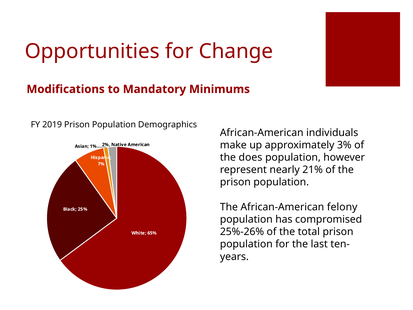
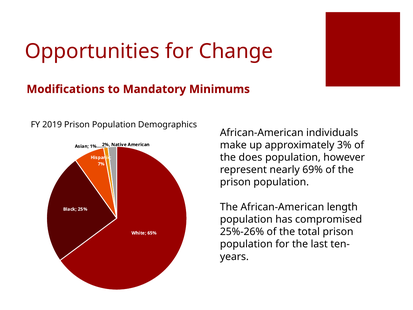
21%: 21% -> 69% (313, 170)
felony: felony -> length (342, 207)
